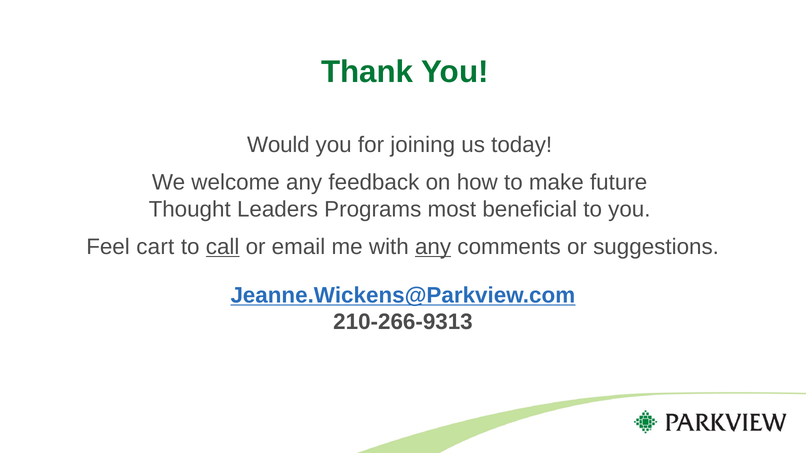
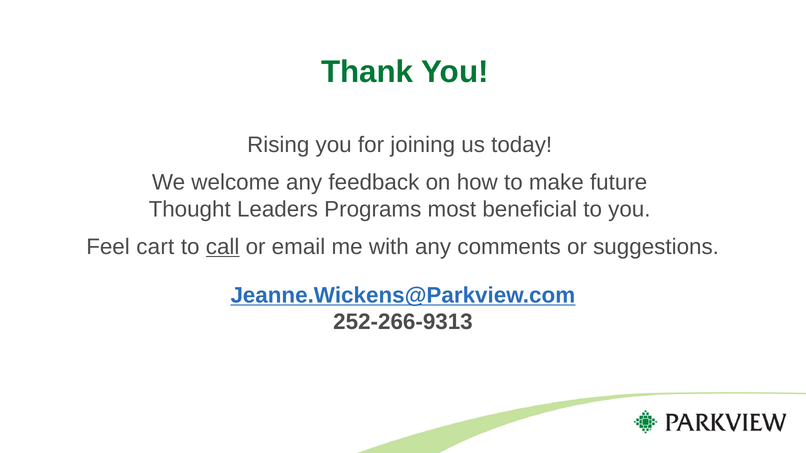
Would: Would -> Rising (278, 145)
any underline: present -> none (433, 247)
210-266-9313: 210-266-9313 -> 252-266-9313 (403, 322)
